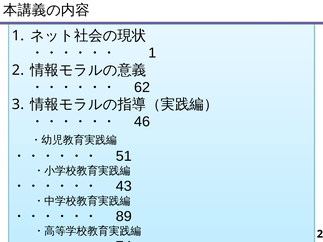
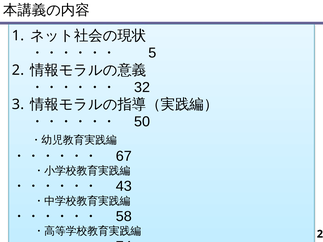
1: 1 -> 5 (152, 53)
62: 62 -> 32 (142, 87)
46: 46 -> 50 (142, 122)
51: 51 -> 67 (124, 156)
89: 89 -> 58 (124, 217)
